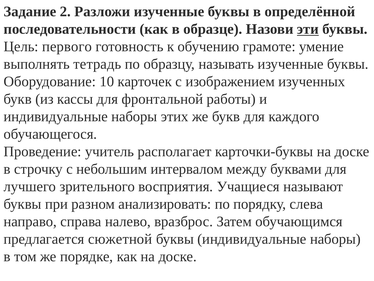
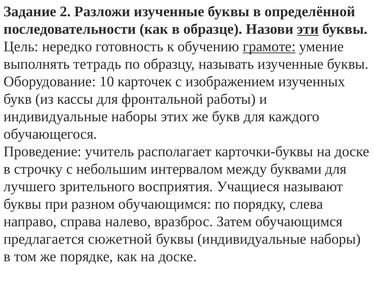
первого: первого -> нередко (67, 46)
грамоте underline: none -> present (269, 46)
разном анализировать: анализировать -> обучающимся (165, 204)
